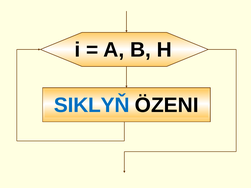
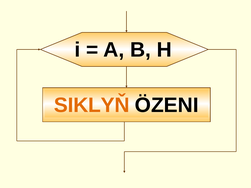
SIKLYŇ colour: blue -> orange (92, 105)
